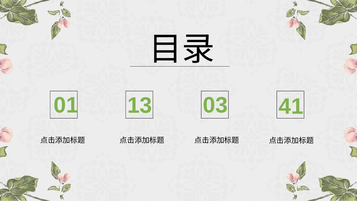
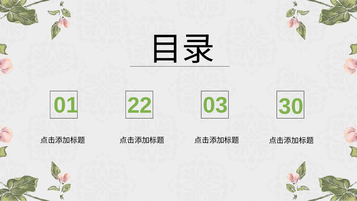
13: 13 -> 22 (140, 105)
41: 41 -> 30 (291, 106)
